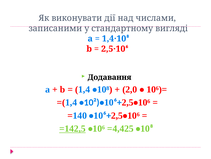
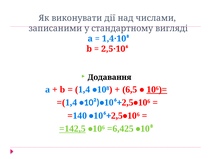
2,0: 2,0 -> 6,5 (130, 89)
10⁶)= underline: none -> present (157, 89)
=4,425: =4,425 -> =6,425 (120, 128)
